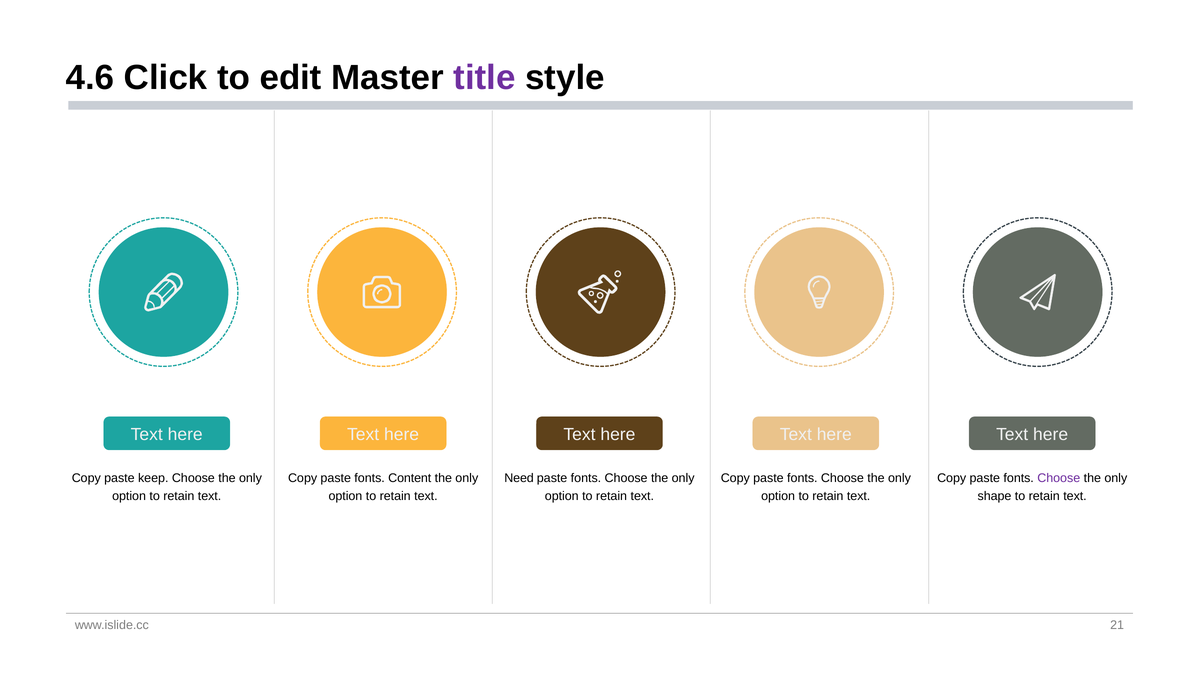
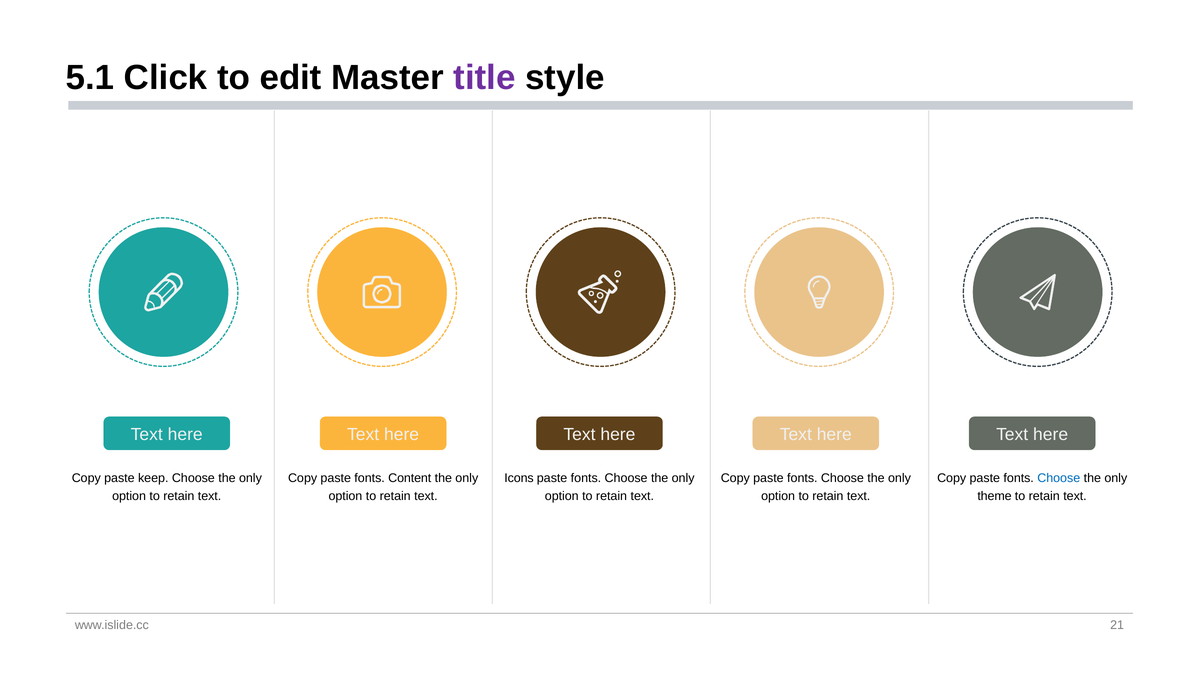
4.6: 4.6 -> 5.1 (90, 78)
Need: Need -> Icons (519, 479)
Choose colour: purple -> blue (1059, 479)
shape: shape -> theme (995, 496)
